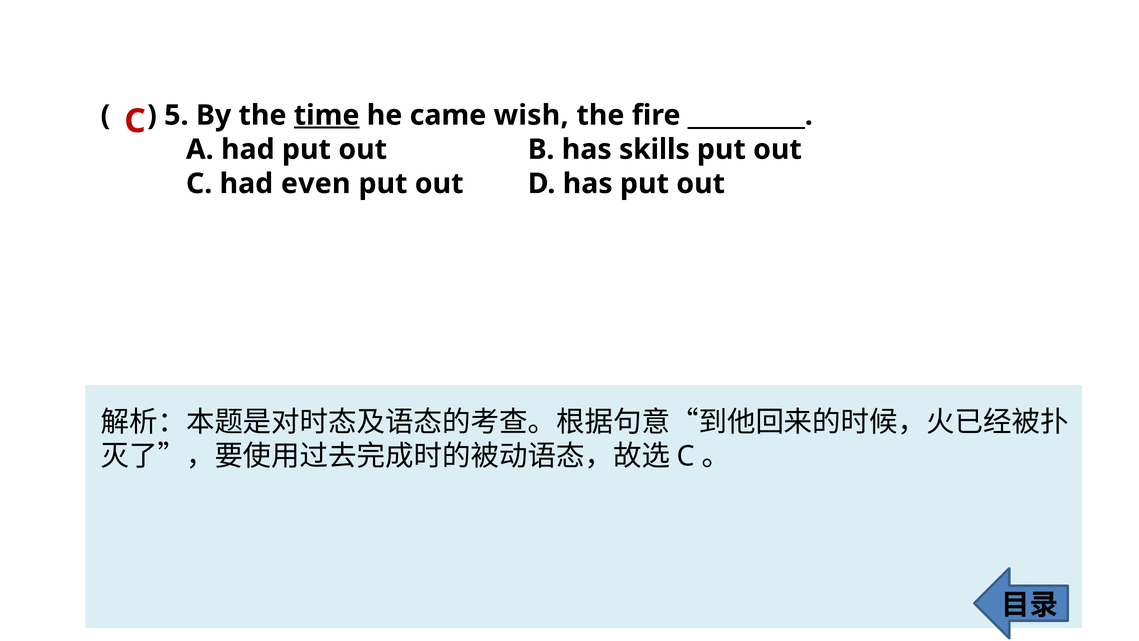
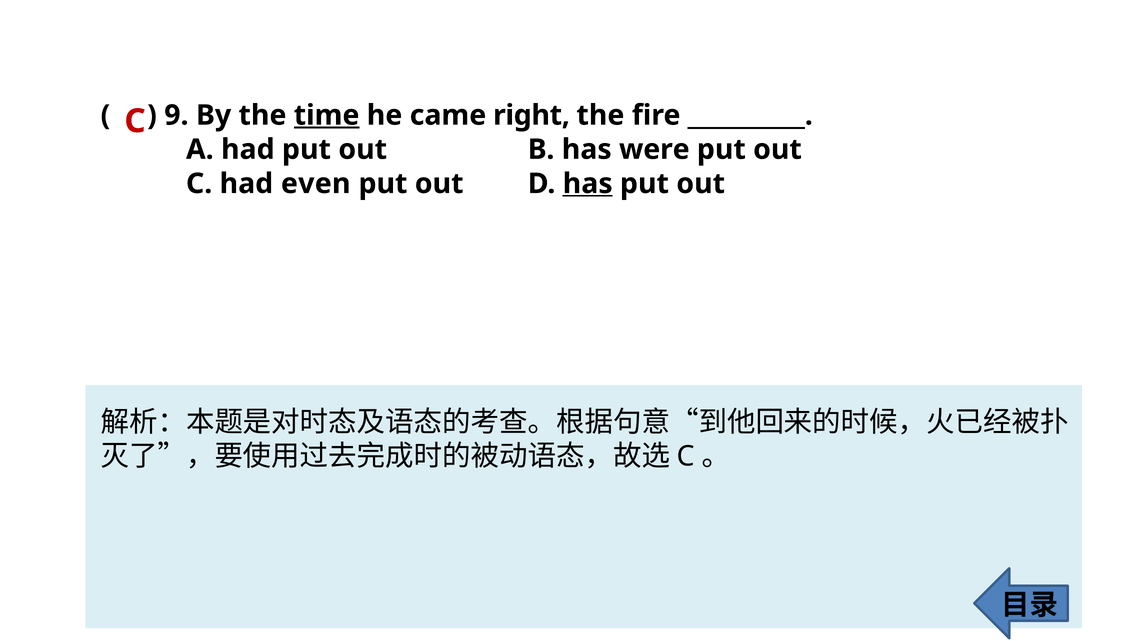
5: 5 -> 9 (176, 115)
wish: wish -> right (531, 115)
skills: skills -> were (654, 149)
has underline: none -> present (588, 184)
